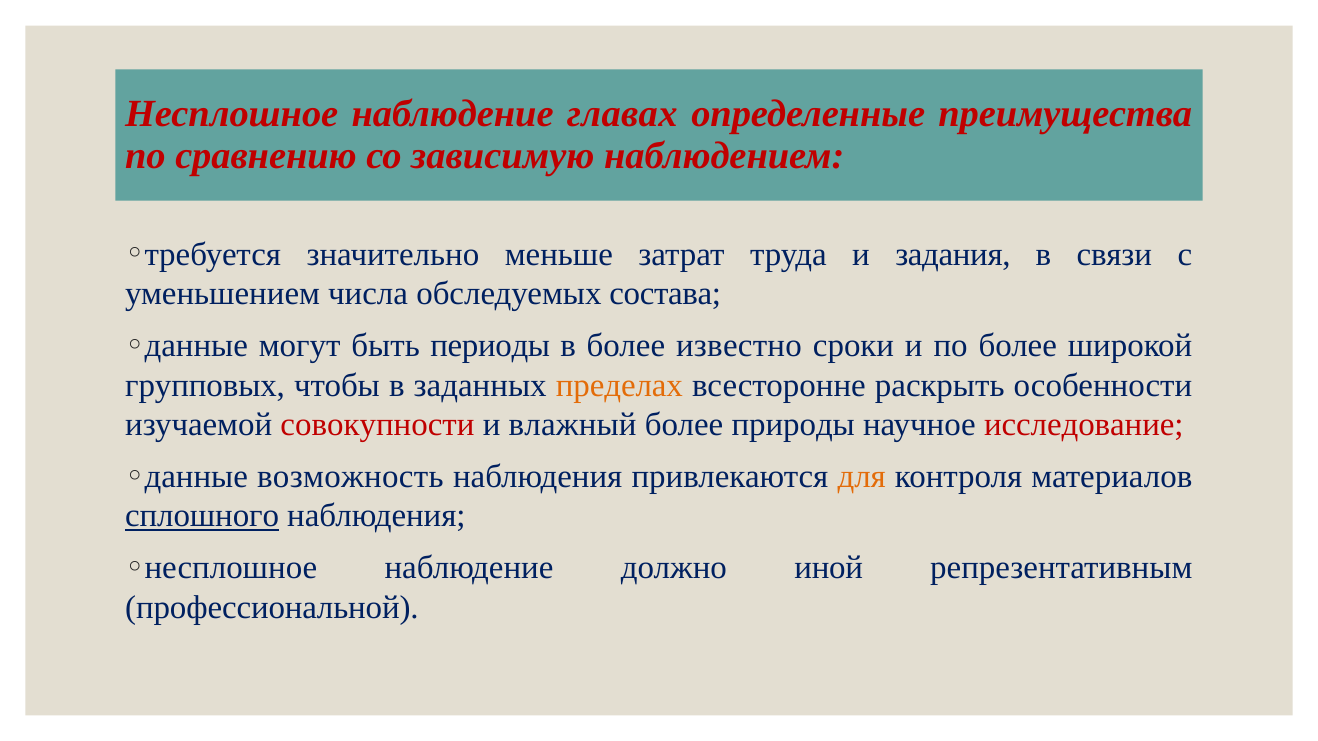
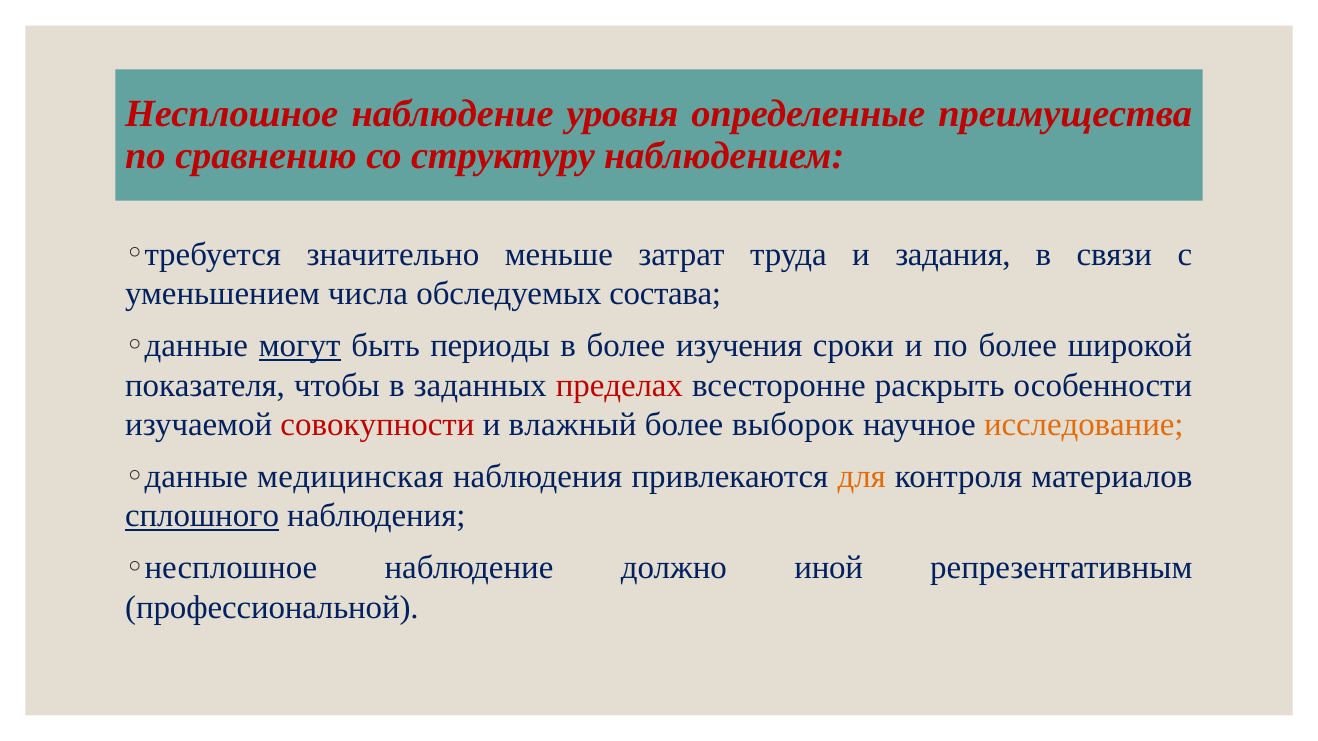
главах: главах -> уровня (623, 114)
зависимую: зависимую -> структуру (503, 156)
могут underline: none -> present (300, 346)
известно: известно -> изучения (739, 346)
групповых: групповых -> показателя (205, 385)
пределах colour: orange -> red (619, 385)
природы: природы -> выборок (793, 425)
исследование colour: red -> orange (1084, 425)
возможность: возможность -> медицинская (350, 477)
